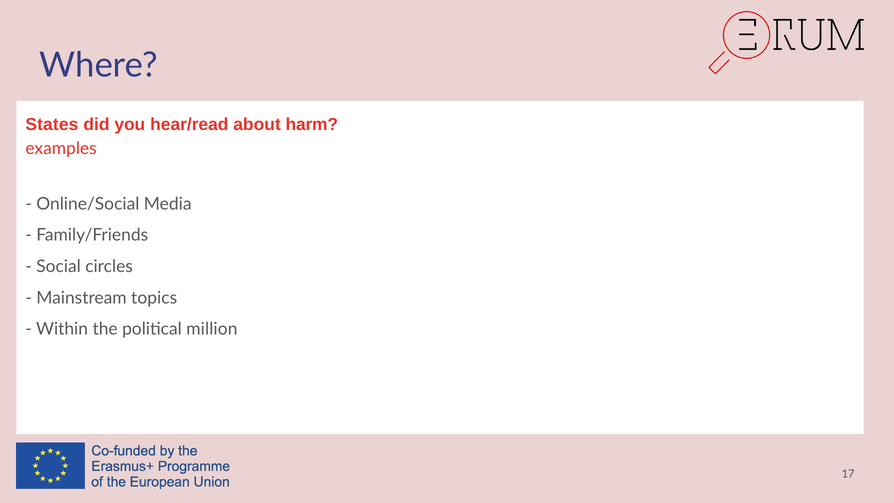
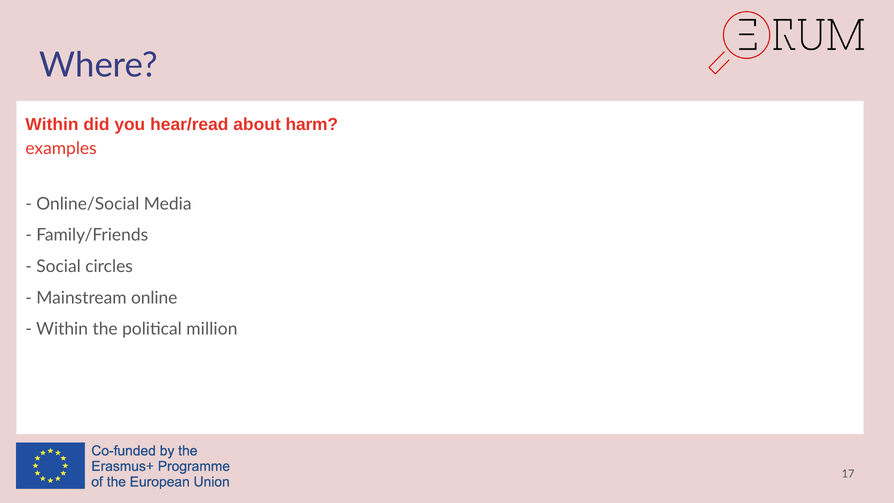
States: States -> Within (52, 125)
topics: topics -> online (154, 298)
